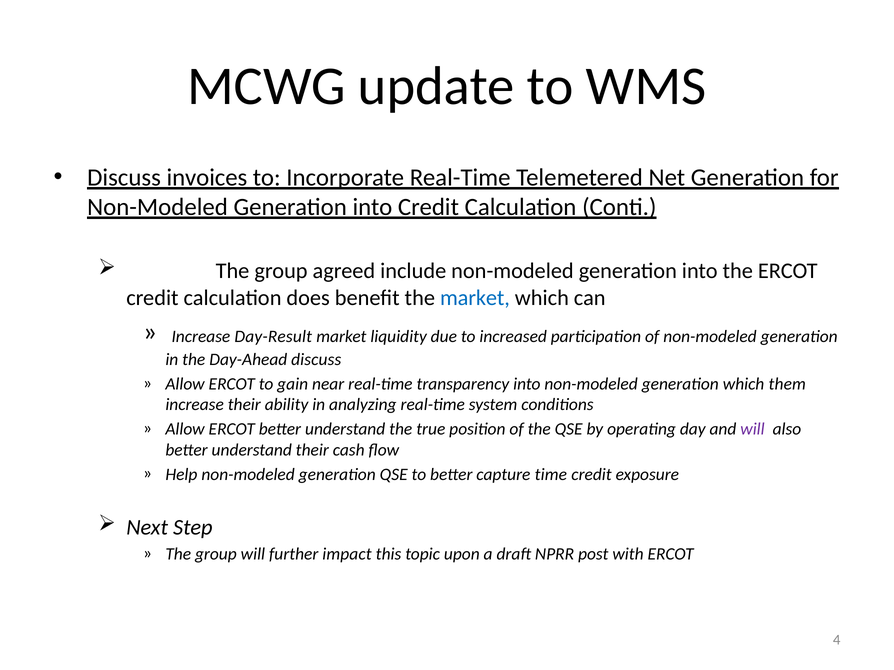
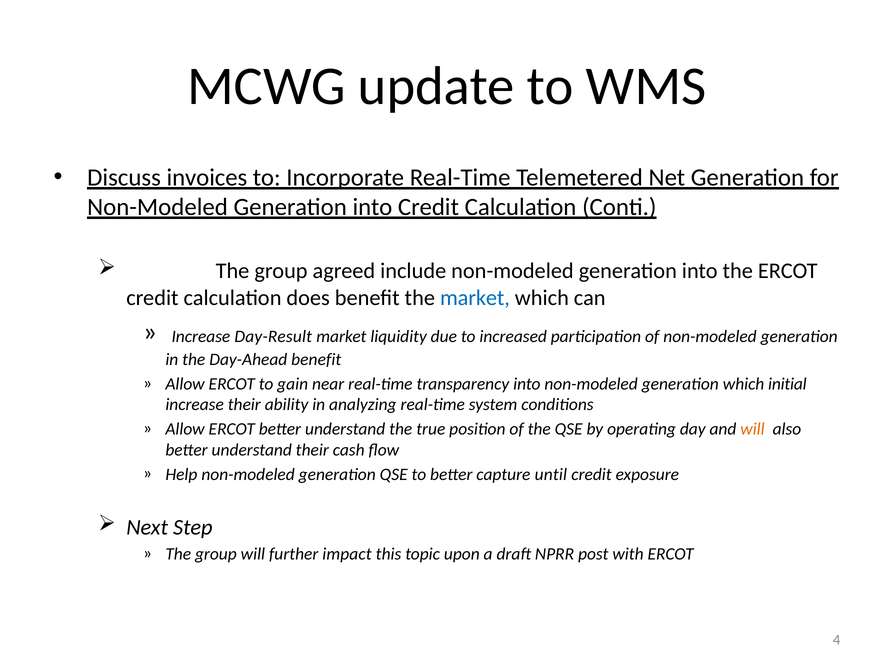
Day-Ahead discuss: discuss -> benefit (316, 360)
them: them -> initial (787, 384)
will colour: purple -> orange (753, 429)
time: time -> until (551, 475)
